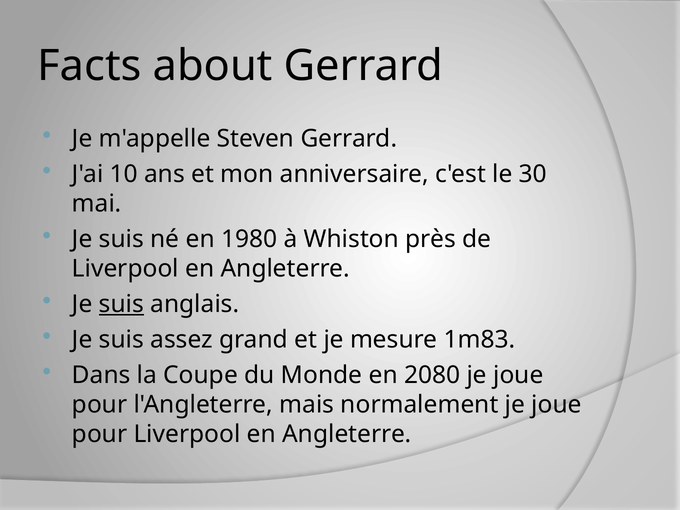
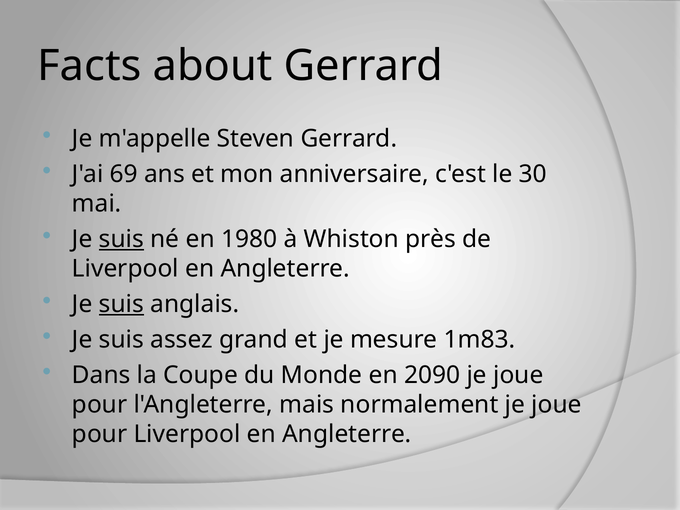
10: 10 -> 69 (124, 174)
suis underline: none -> present (121, 239)
2080: 2080 -> 2090 (432, 375)
